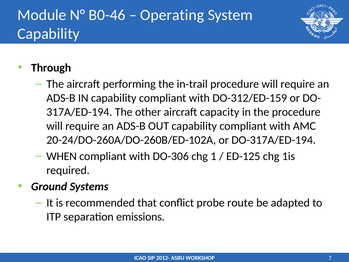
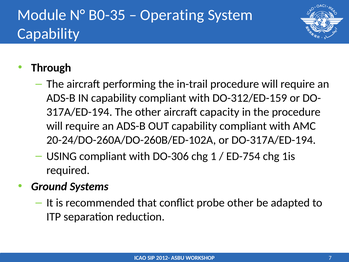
B0-46: B0-46 -> B0-35 (107, 15)
WHEN: WHEN -> USING (62, 156)
ED-125: ED-125 -> ED-754 (243, 156)
probe route: route -> other (240, 203)
emissions: emissions -> reduction (140, 217)
